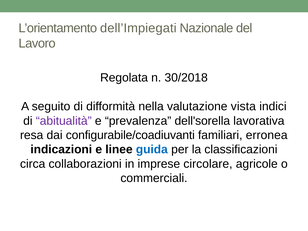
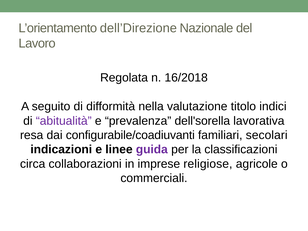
dell’Impiegati: dell’Impiegati -> dell’Direzione (138, 28)
30/2018: 30/2018 -> 16/2018 (186, 78)
vista: vista -> titolo (243, 106)
erronea: erronea -> secolari (267, 135)
guida colour: blue -> purple (152, 150)
circolare: circolare -> religiose (208, 164)
